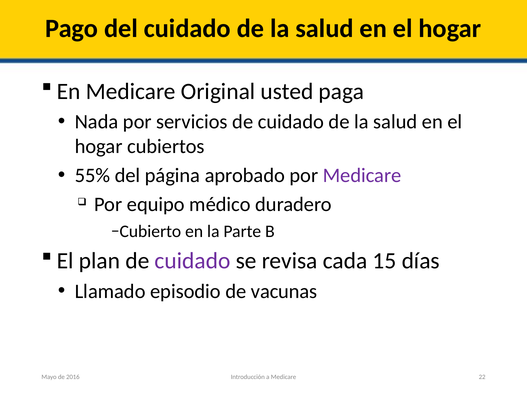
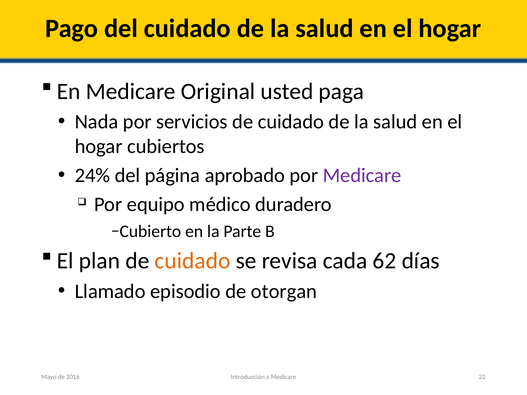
55%: 55% -> 24% (92, 176)
cuidado colour: purple -> orange (193, 261)
15: 15 -> 62 (384, 261)
vacunas: vacunas -> otorgan (284, 292)
